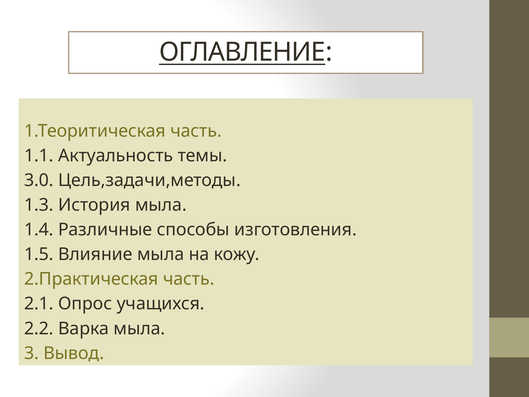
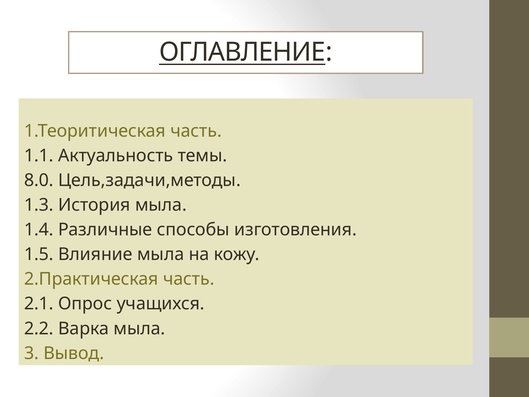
3.0: 3.0 -> 8.0 (39, 180)
